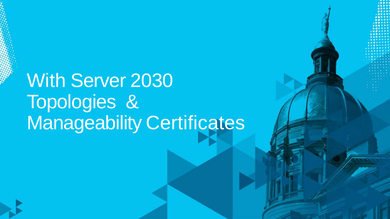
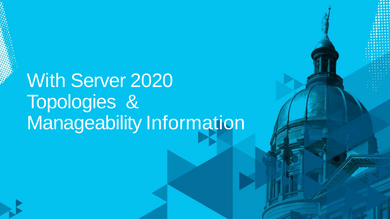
2030: 2030 -> 2020 (152, 81)
Certificates: Certificates -> Information (195, 123)
